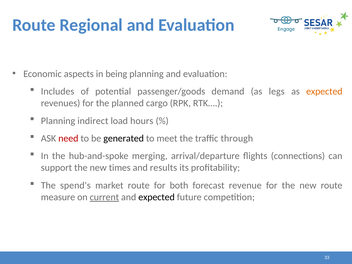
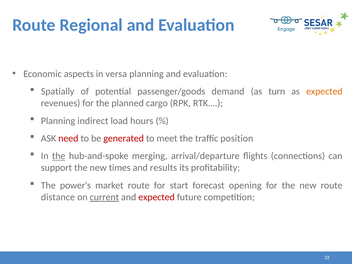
being: being -> versa (116, 74)
Includes: Includes -> Spatially (58, 91)
legs: legs -> turn (277, 91)
generated colour: black -> red (124, 138)
through: through -> position (237, 138)
the underline: none -> present (59, 156)
spend's: spend's -> power's (76, 185)
both: both -> start (179, 185)
revenue: revenue -> opening (245, 185)
measure: measure -> distance (58, 197)
expected colour: black -> red (157, 197)
